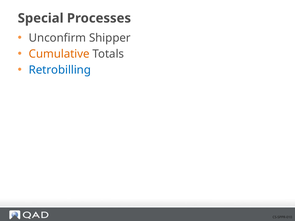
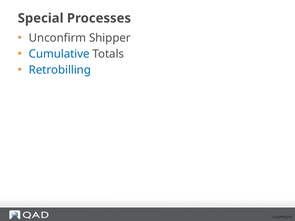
Cumulative colour: orange -> blue (59, 54)
